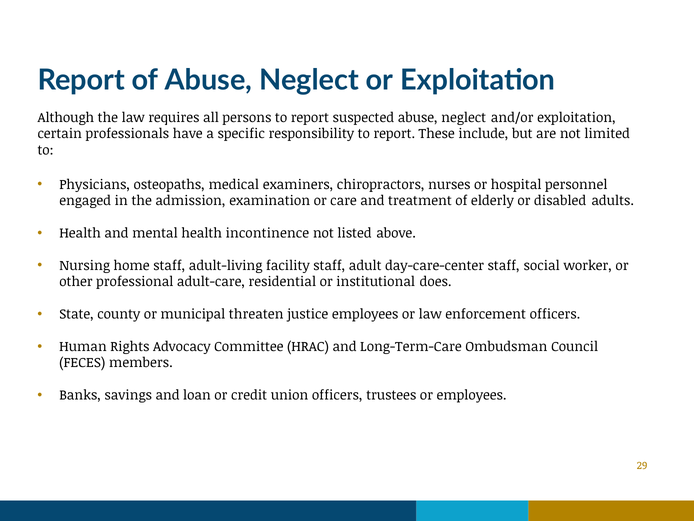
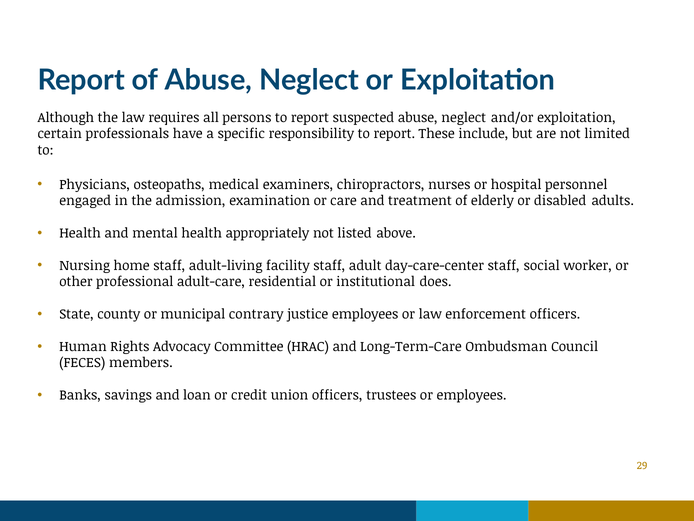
incontinence: incontinence -> appropriately (267, 233)
threaten: threaten -> contrary (256, 314)
